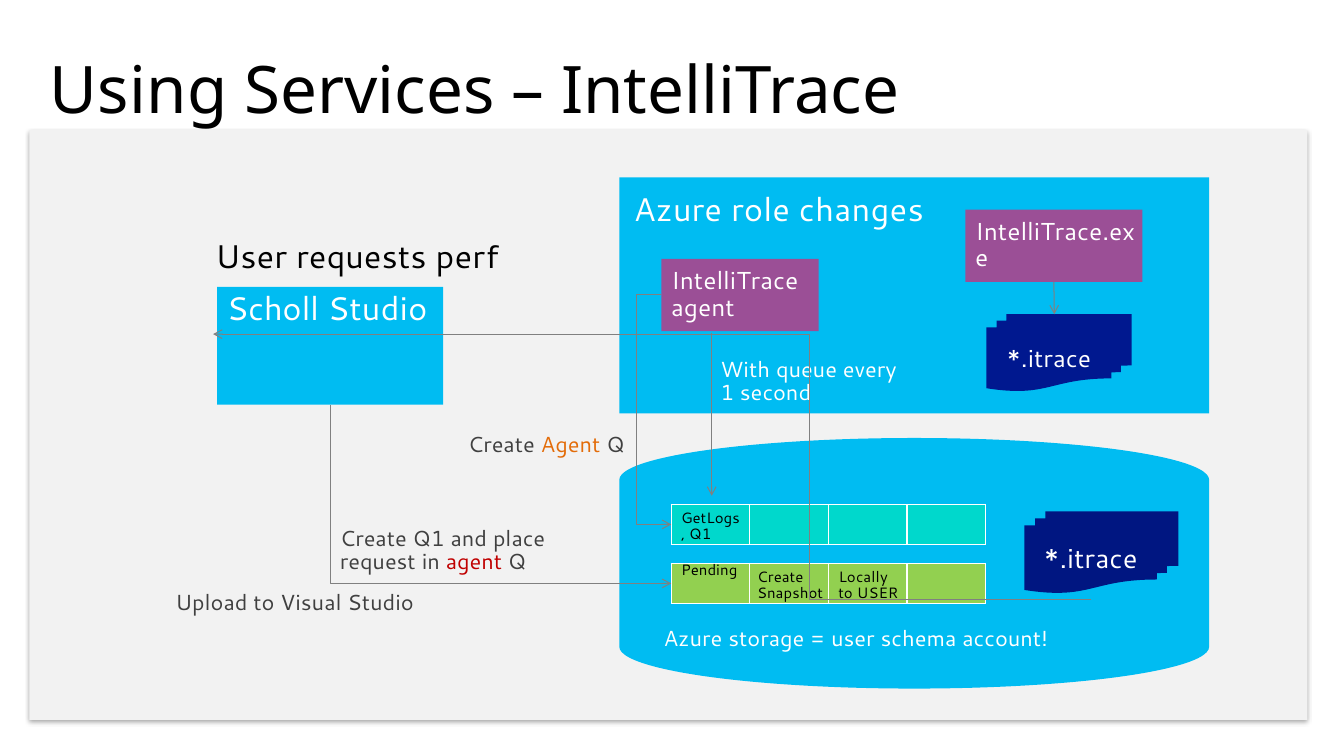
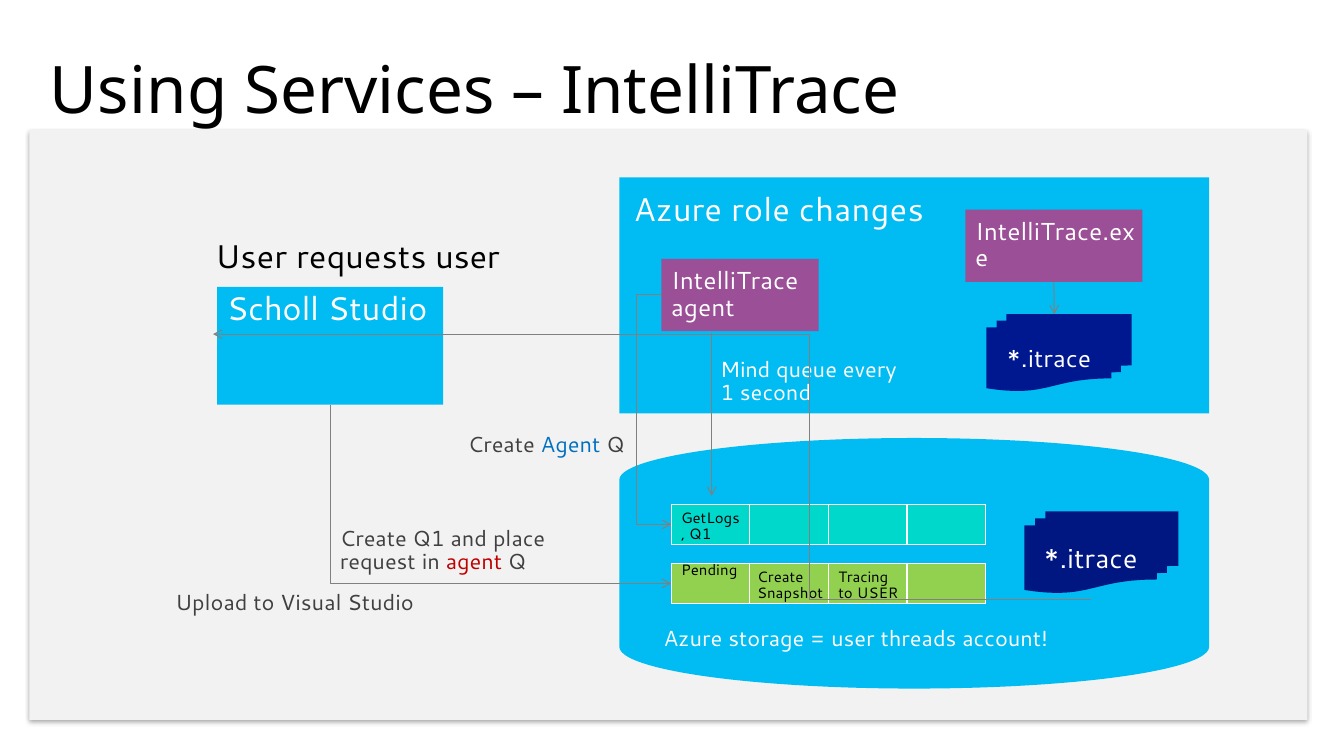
requests perf: perf -> user (467, 258)
With: With -> Mind (745, 370)
Agent colour: orange -> blue (571, 445)
Locally: Locally -> Tracing (863, 577)
schema: schema -> threads (919, 639)
